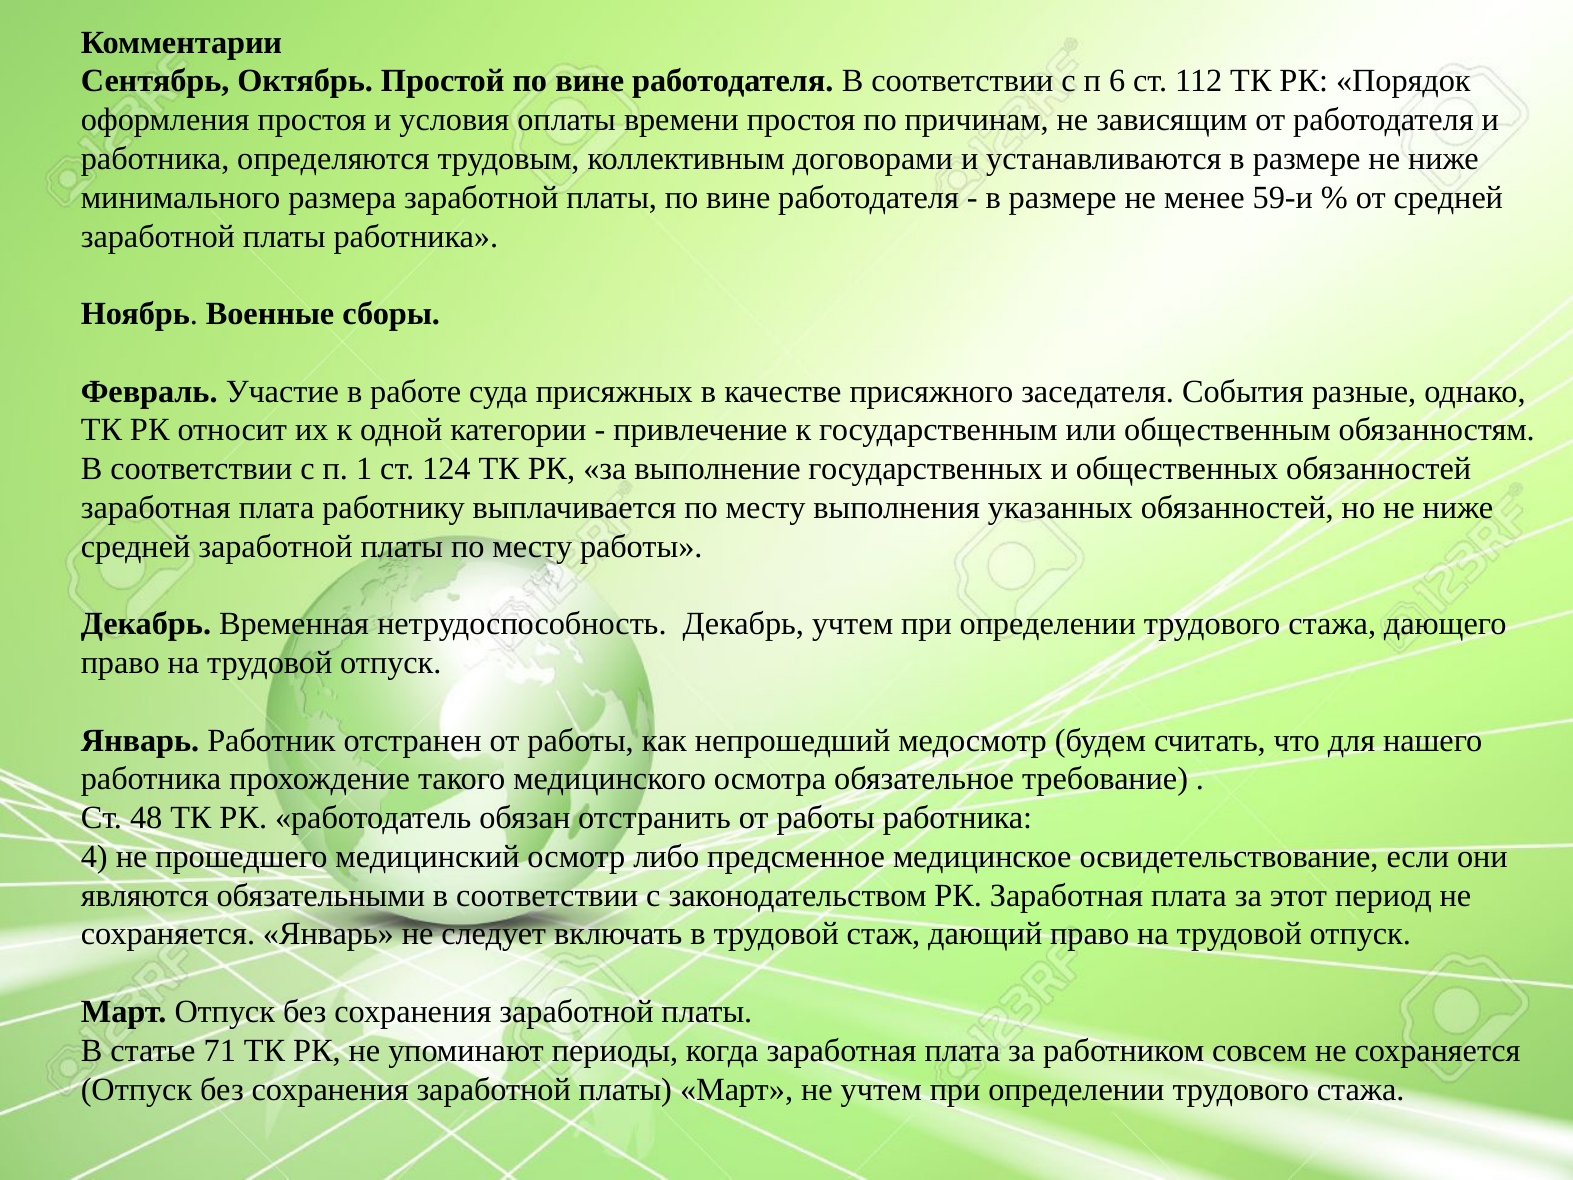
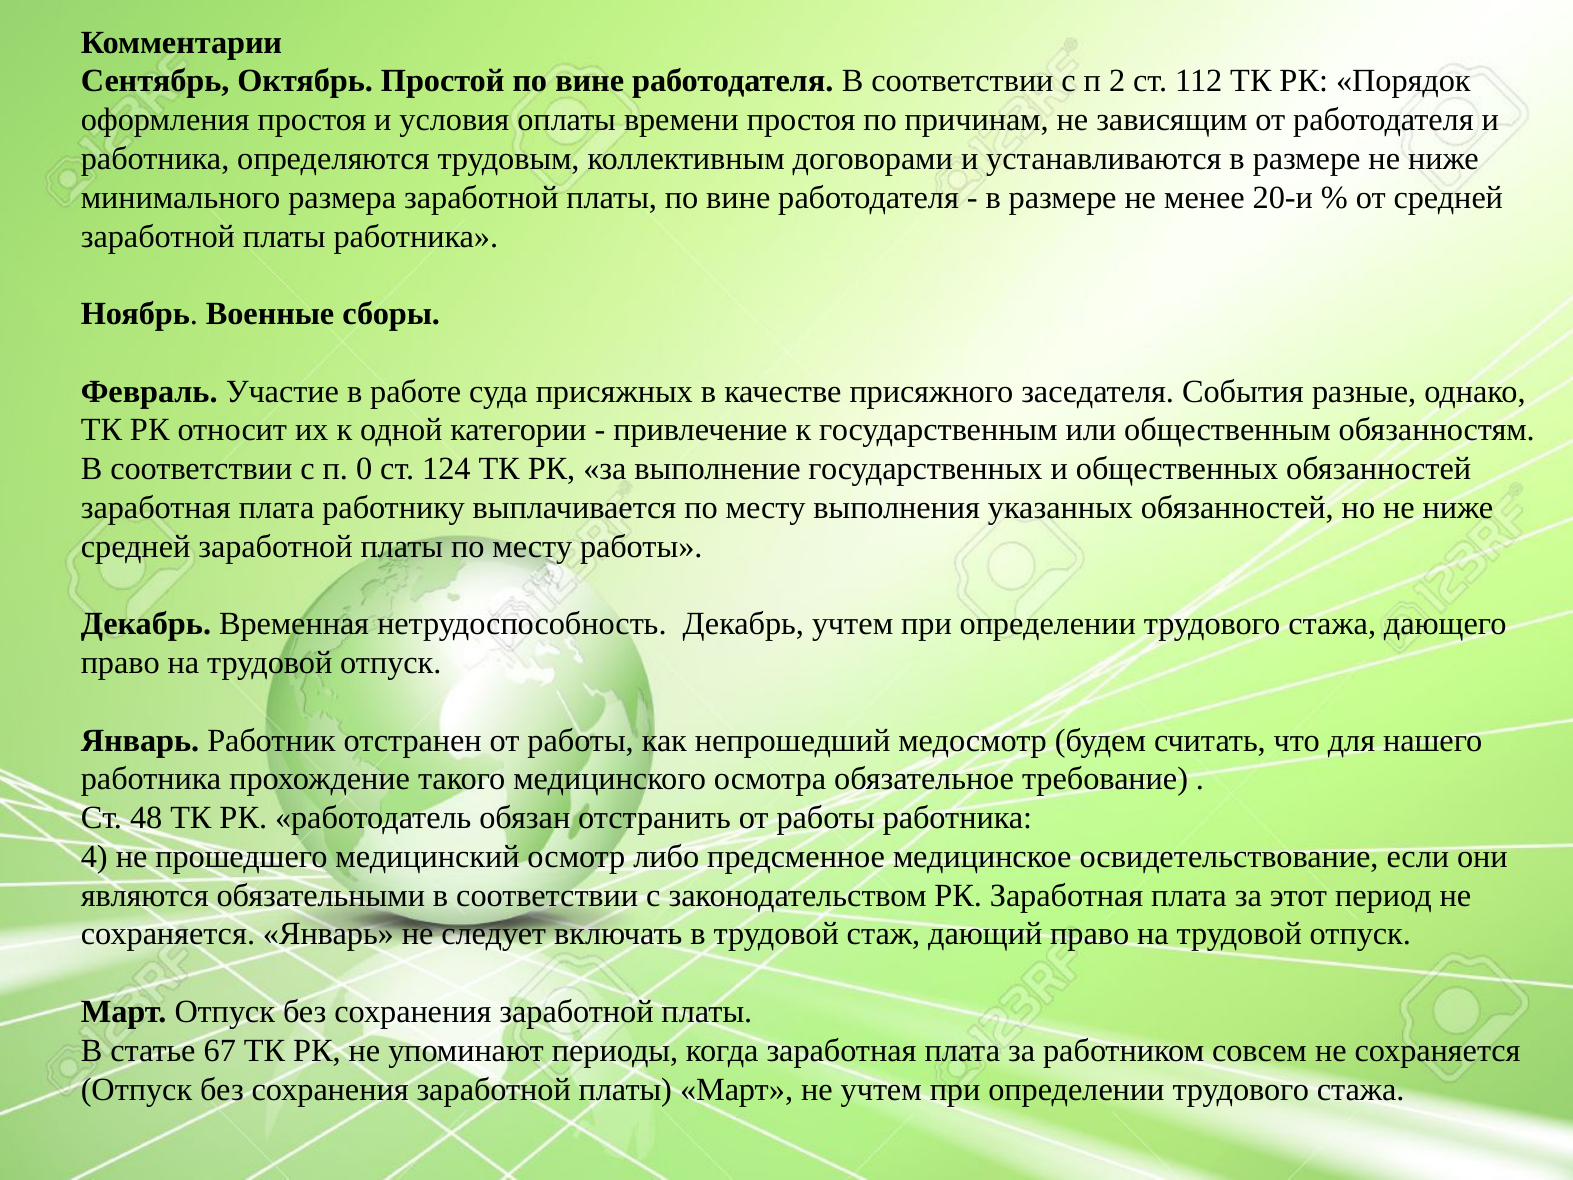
6: 6 -> 2 (1117, 81)
59-и: 59-и -> 20-и (1283, 198)
1: 1 -> 0 (364, 469)
71: 71 -> 67 (220, 1050)
